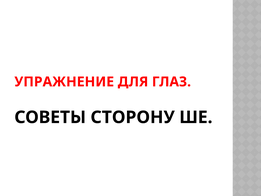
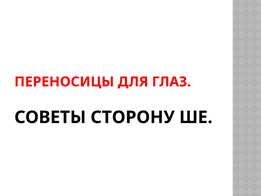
УПРАЖНЕНИЕ: УПРАЖНЕНИЕ -> ПЕРЕНОСИЦЫ (64, 82)
